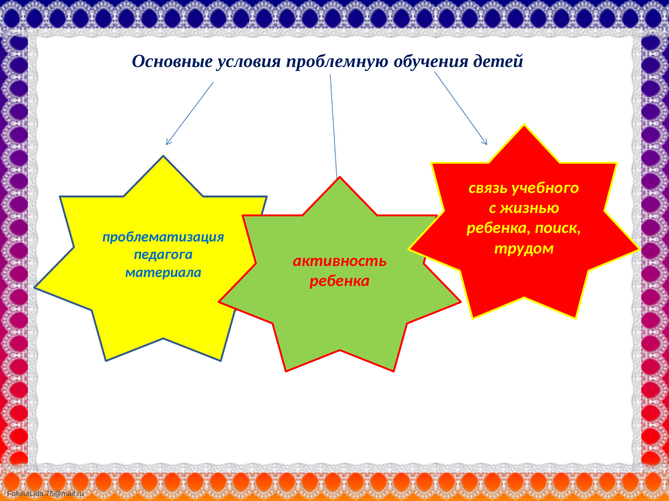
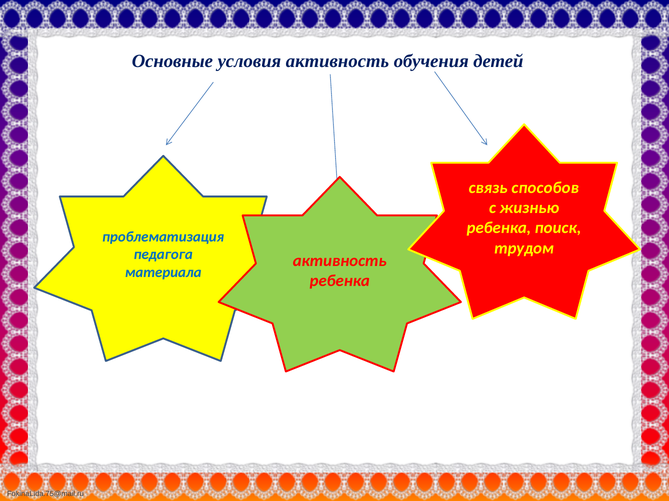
условия проблемную: проблемную -> активность (337, 61)
учебного: учебного -> способов (545, 188)
